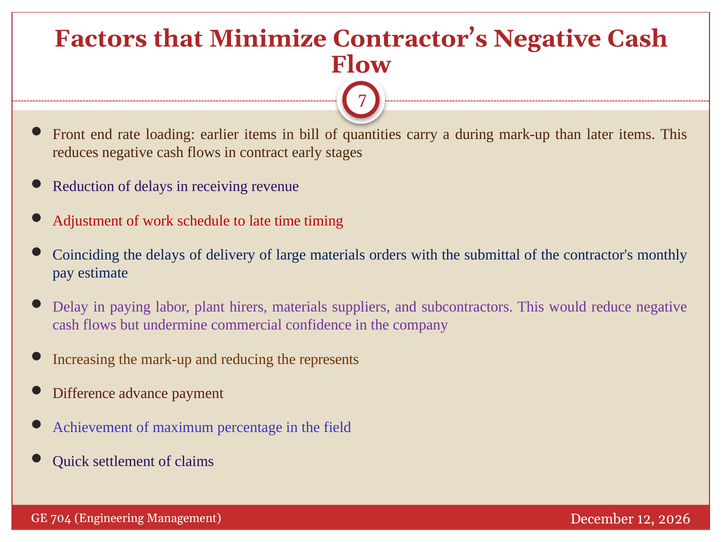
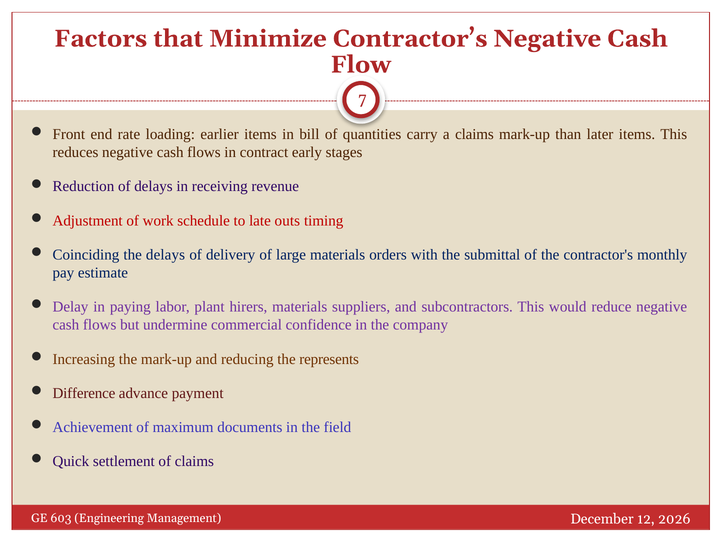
a during: during -> claims (474, 134)
time: time -> outs (287, 220)
percentage: percentage -> documents (250, 427)
704: 704 -> 603 (61, 518)
